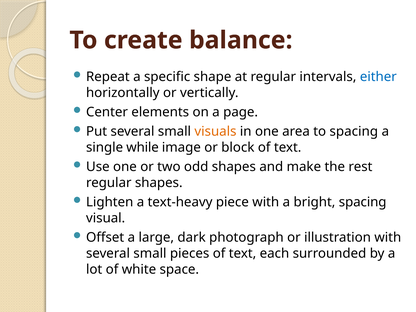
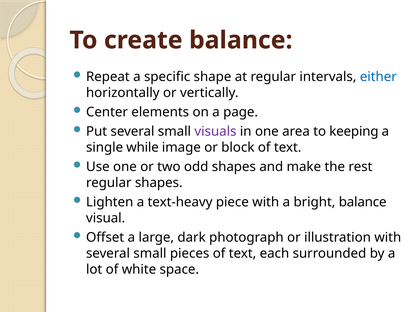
visuals colour: orange -> purple (215, 132)
to spacing: spacing -> keeping (354, 132)
bright spacing: spacing -> balance (363, 202)
